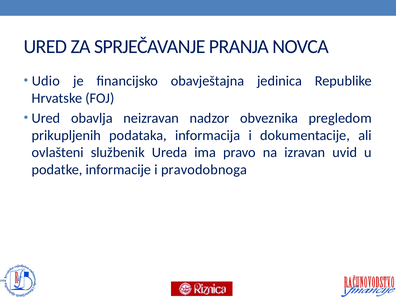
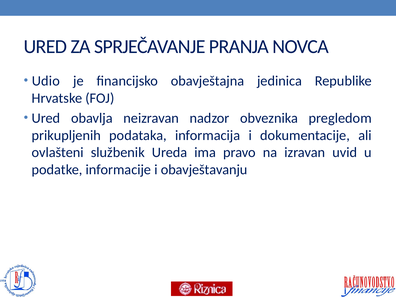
pravodobnoga: pravodobnoga -> obavještavanju (204, 170)
